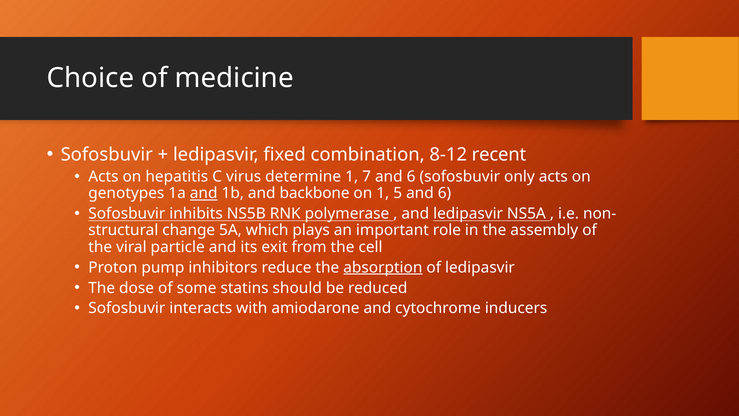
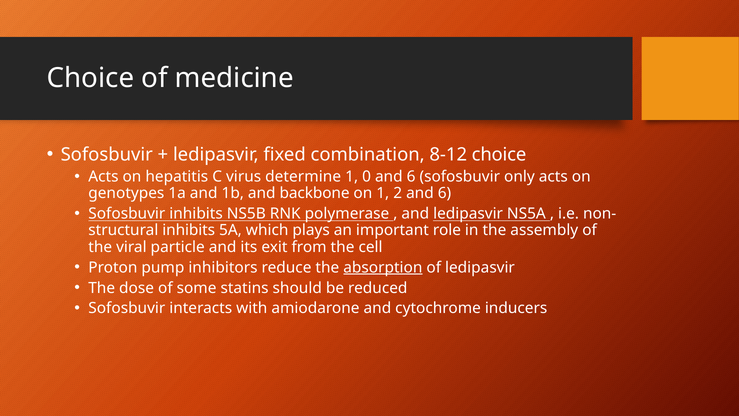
8-12 recent: recent -> choice (499, 154)
7: 7 -> 0 (367, 176)
and underline: present -> none (204, 193)
5: 5 -> 2 (398, 193)
change: change -> inhibits (189, 230)
